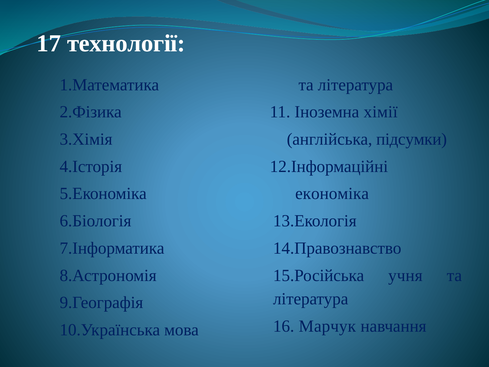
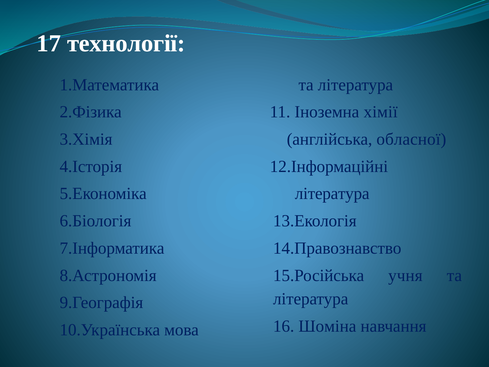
підсумки: підсумки -> обласної (411, 139)
економіка: економіка -> література (332, 194)
Марчук: Марчук -> Шоміна (327, 326)
